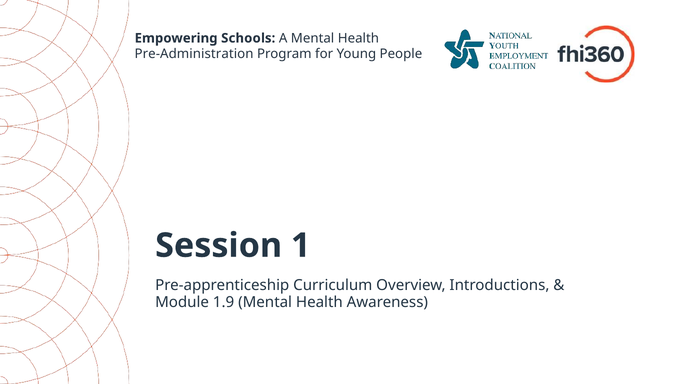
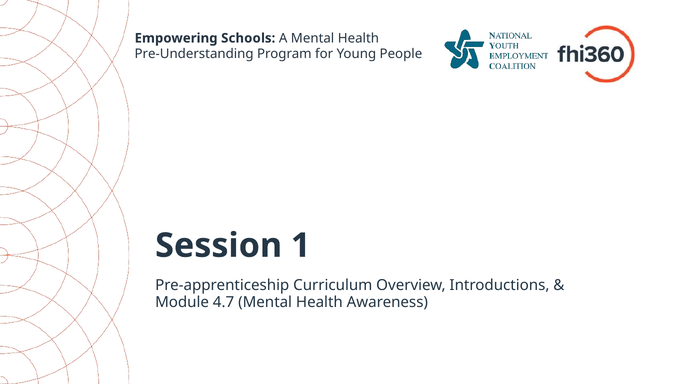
Pre-Administration: Pre-Administration -> Pre-Understanding (194, 54)
1.9: 1.9 -> 4.7 (224, 302)
